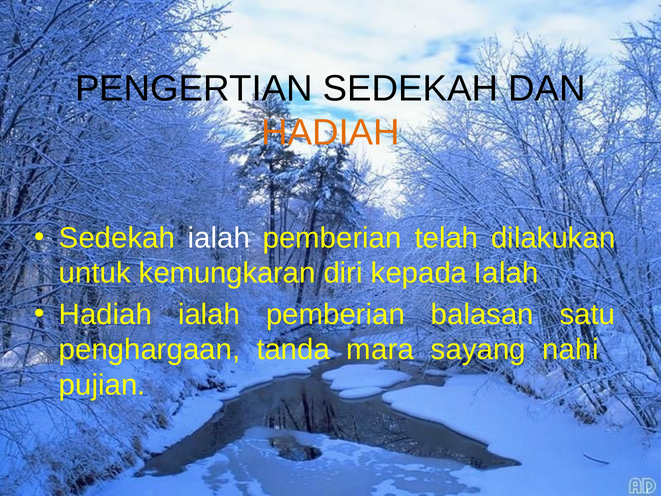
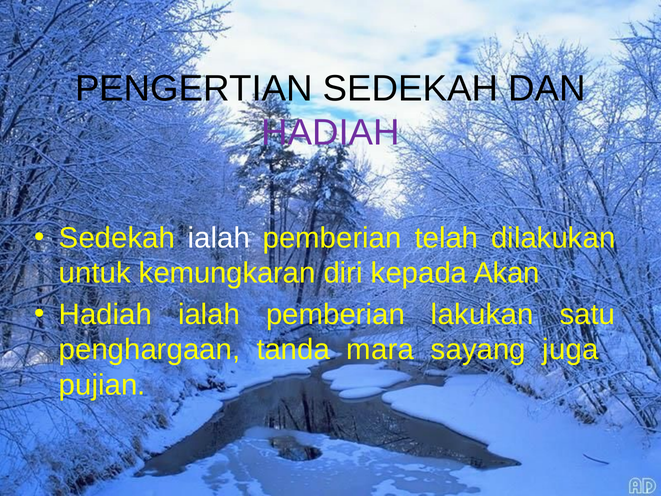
HADIAH colour: orange -> purple (330, 133)
kepada Ialah: Ialah -> Akan (507, 273)
balasan: balasan -> lakukan (482, 314)
nahi: nahi -> juga (570, 349)
